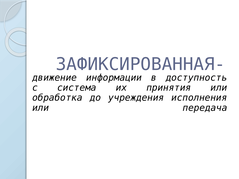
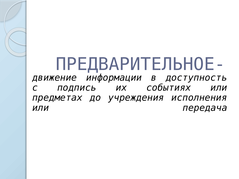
ЗАФИКСИРОВАННАЯ-: ЗАФИКСИРОВАННАЯ- -> ПРЕДВАРИТЕЛЬНОЕ- (140, 64)
система: система -> подпись (77, 88)
принятия: принятия -> событиях (169, 88)
обработка: обработка -> предметах (57, 98)
